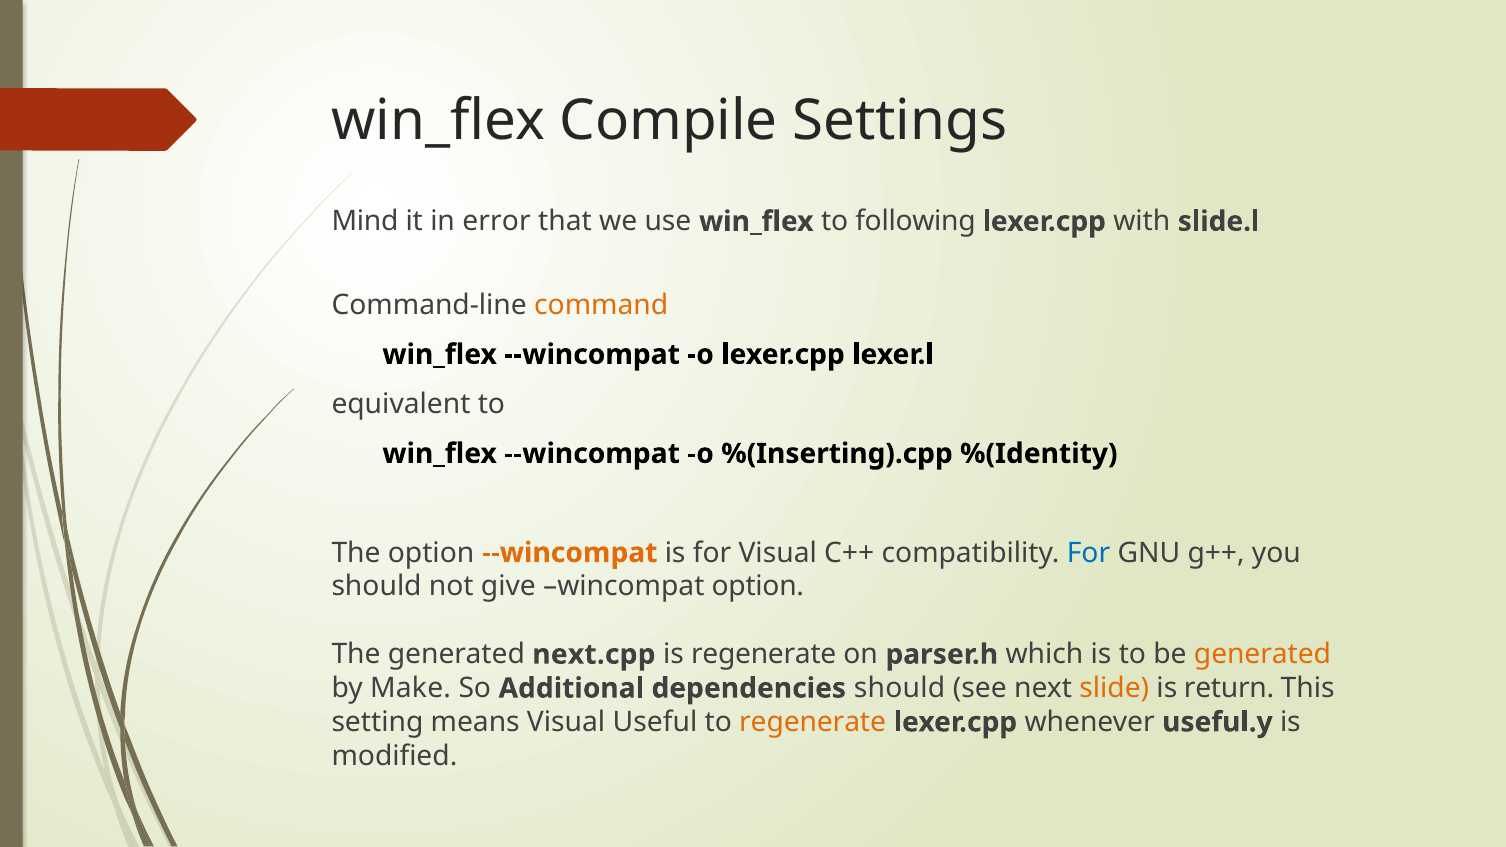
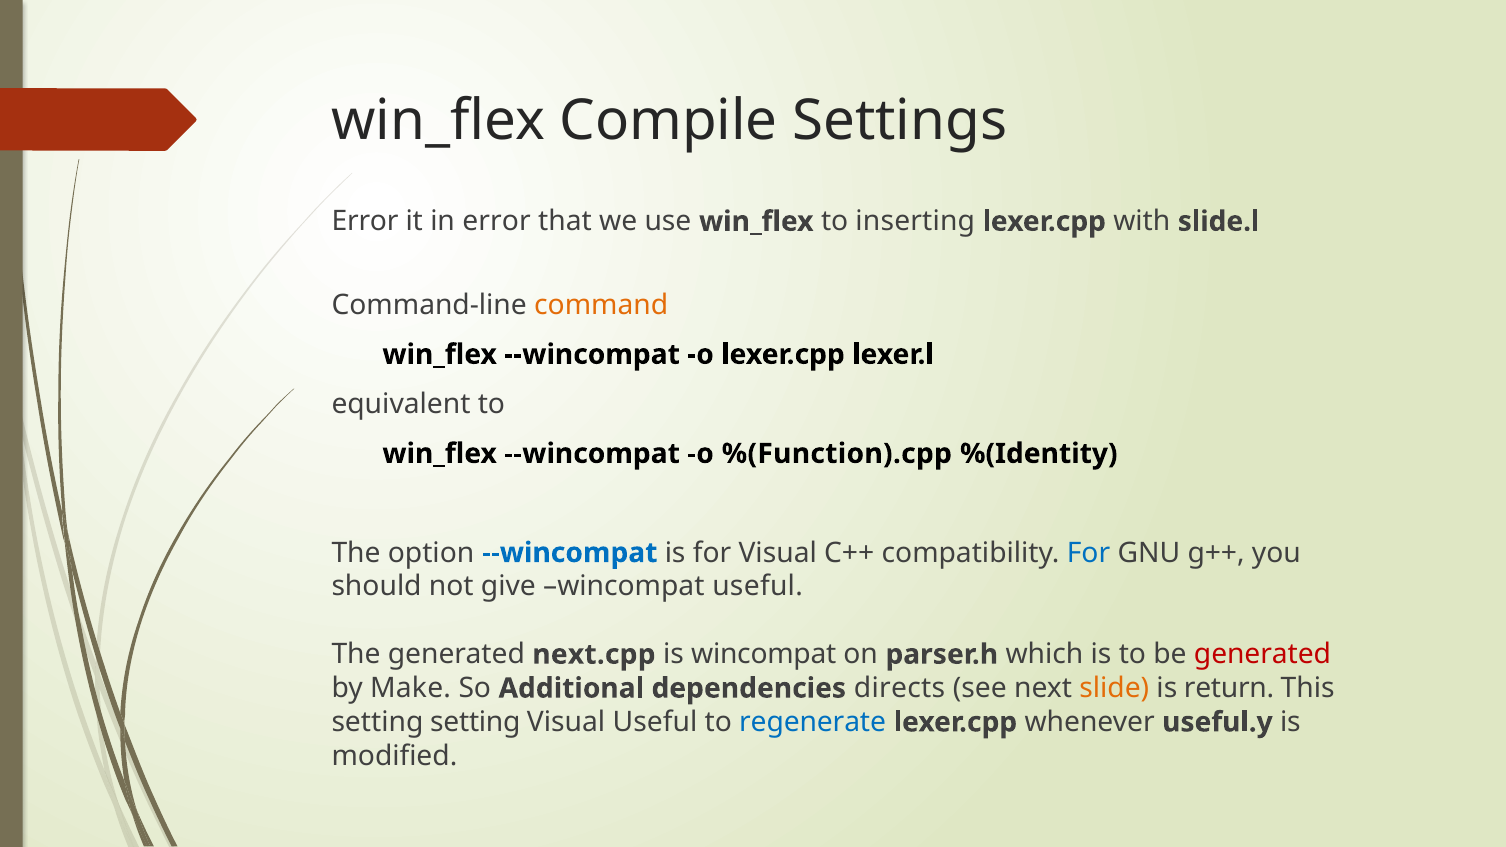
Mind: Mind -> Error (365, 221)
following: following -> inserting (915, 221)
%(Inserting).cpp: %(Inserting).cpp -> %(Function).cpp (837, 454)
--wincompat colour: orange -> blue (570, 553)
wincompat option: option -> useful (758, 587)
is regenerate: regenerate -> wincompat (764, 655)
generated colour: orange -> red (1262, 655)
dependencies should: should -> directs (900, 688)
setting means: means -> setting (475, 722)
regenerate colour: orange -> blue (813, 722)
